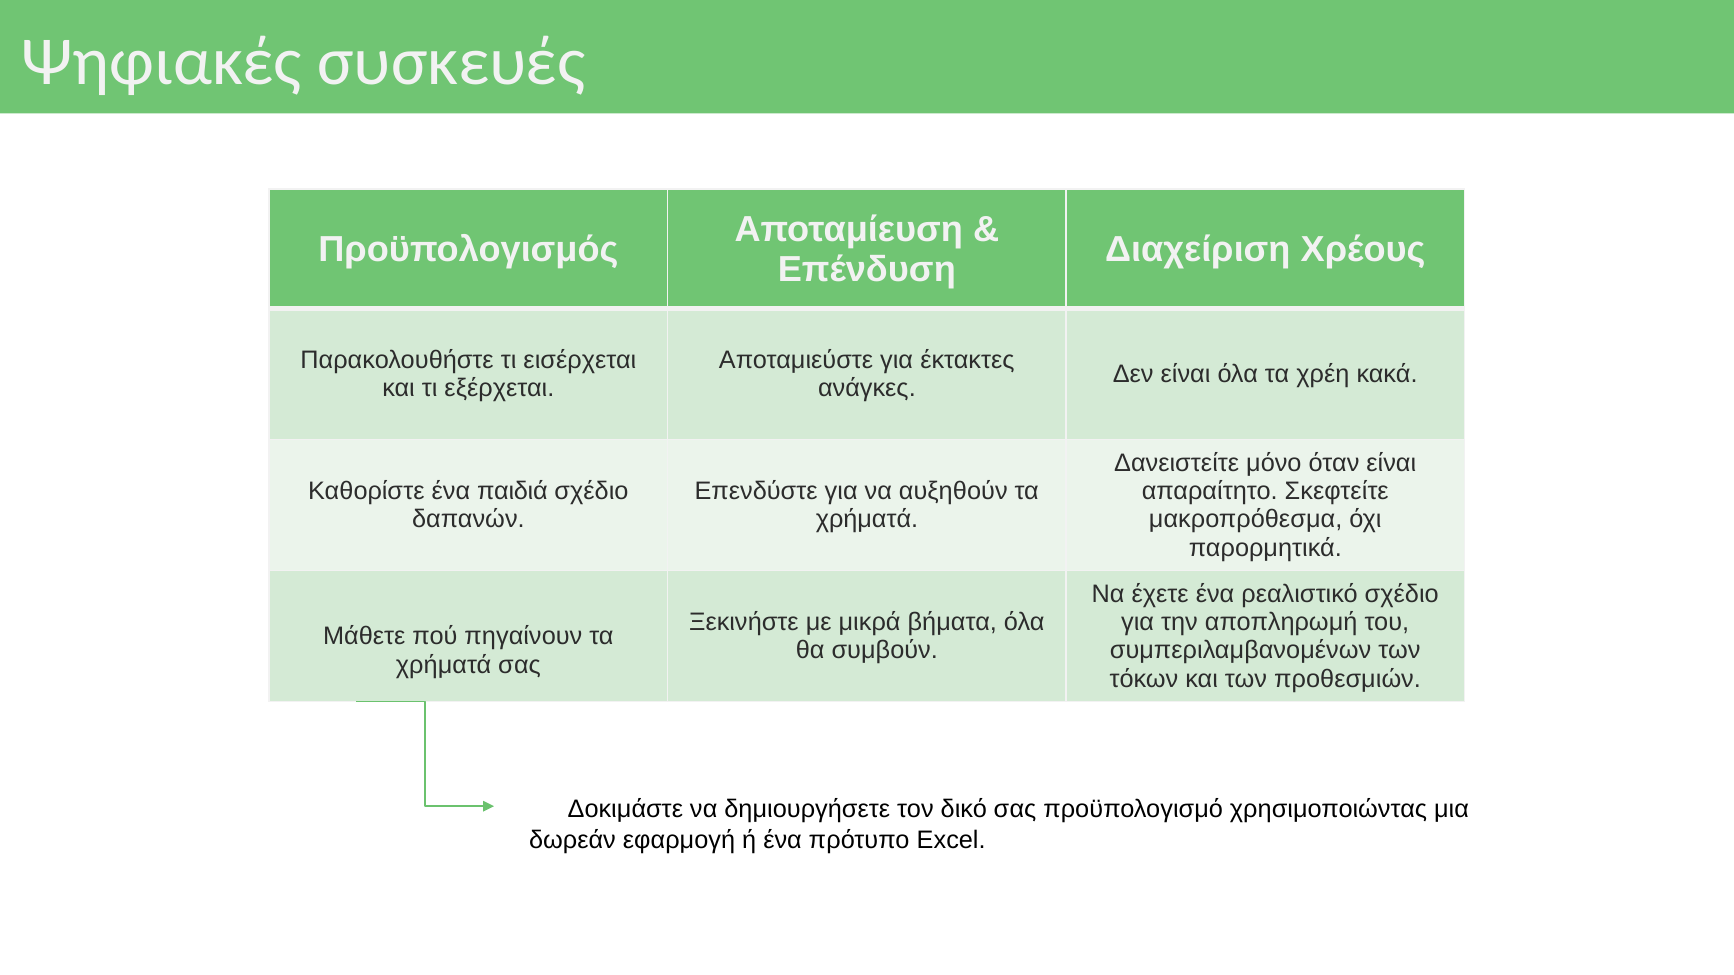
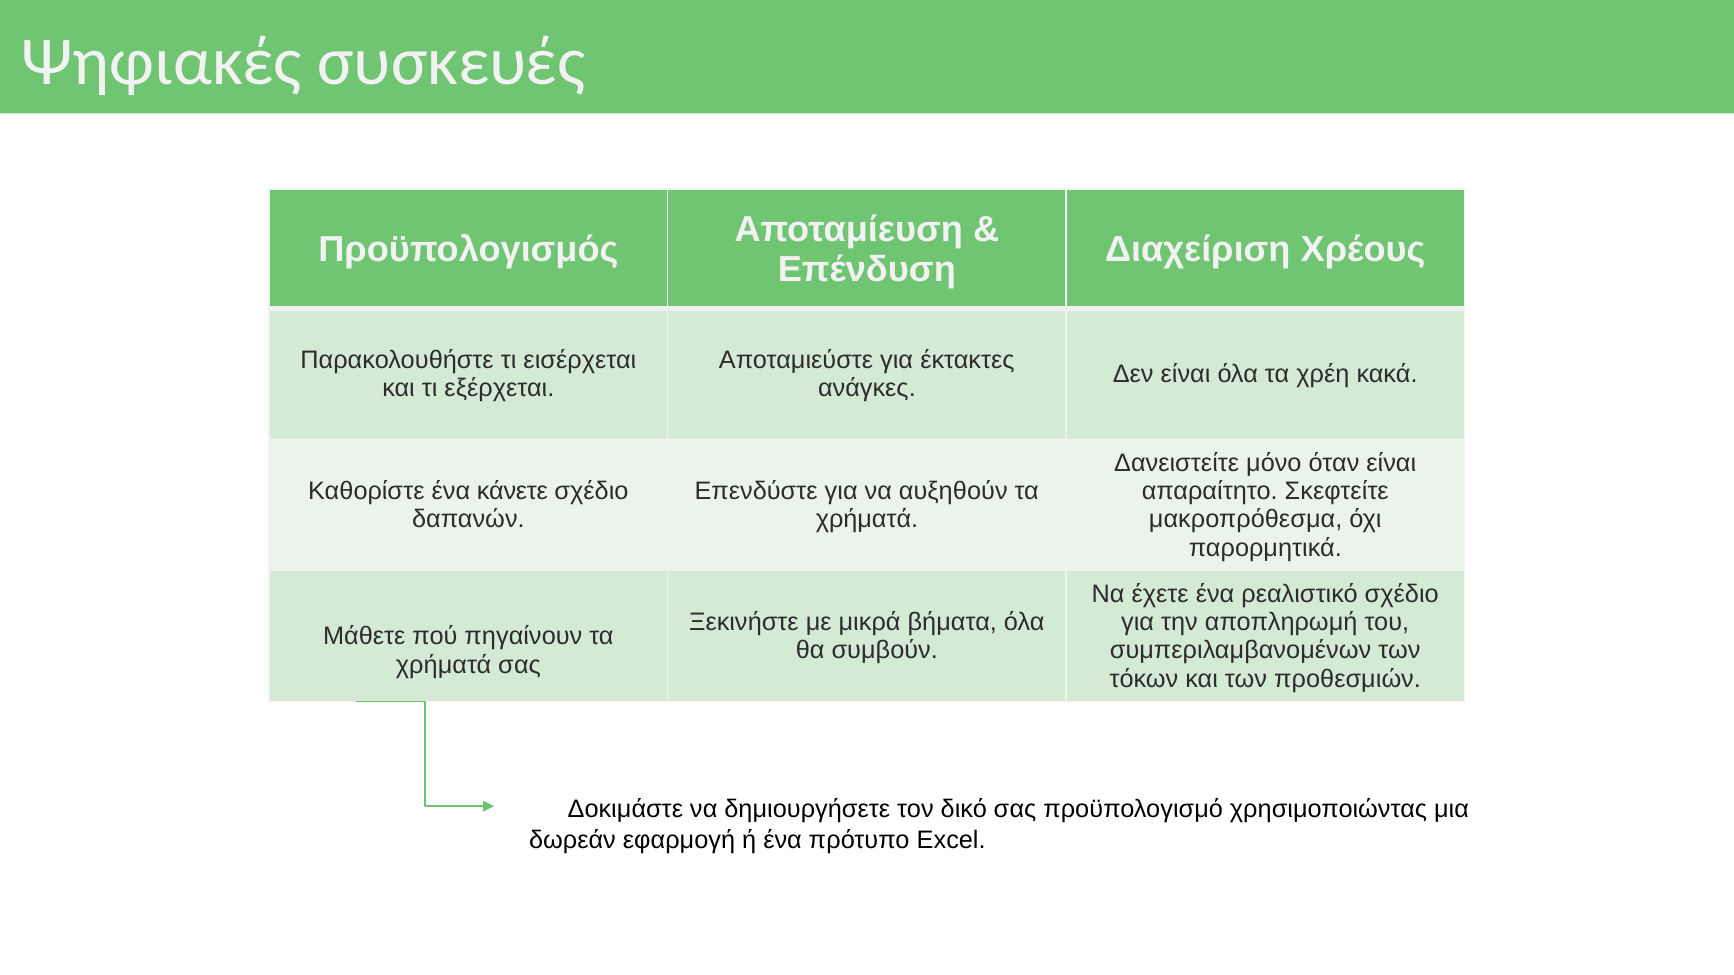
παιδιά: παιδιά -> κάνετε (512, 491)
